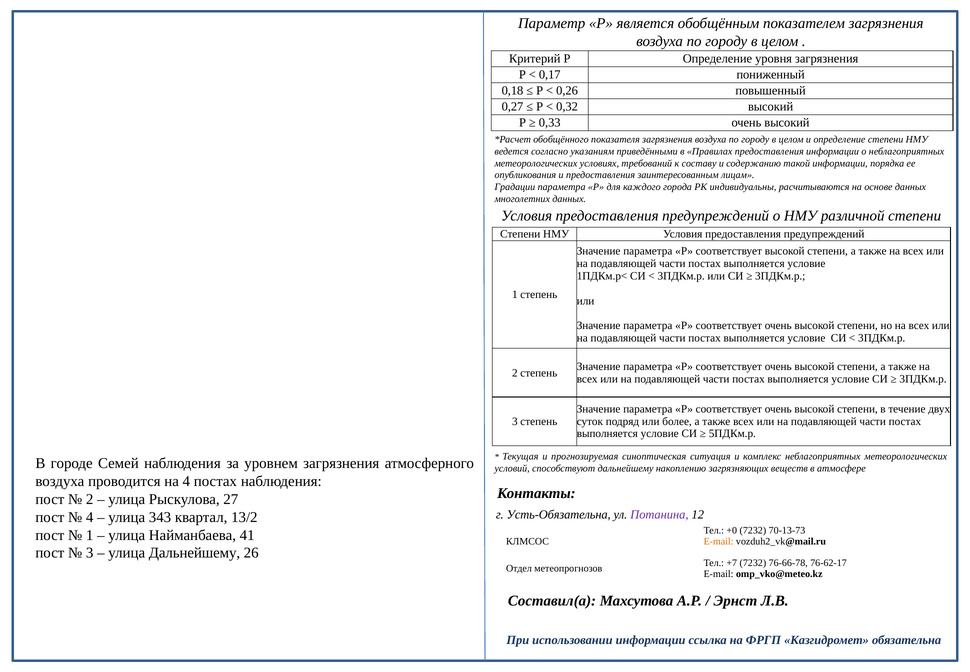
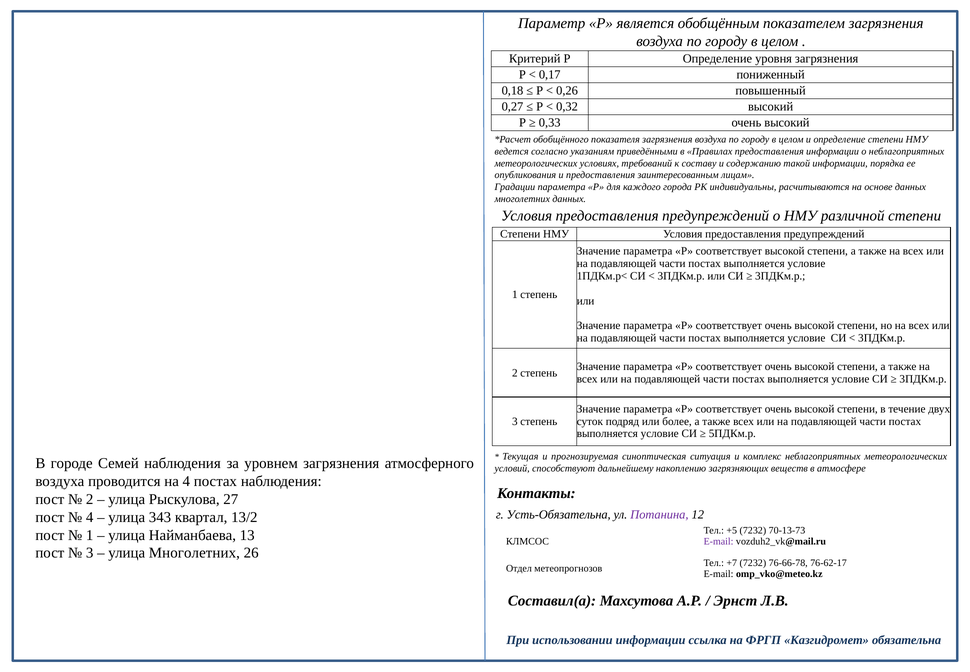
+0: +0 -> +5 (732, 530)
41: 41 -> 13 (247, 535)
E-mail colour: orange -> purple (719, 541)
улица Дальнейшему: Дальнейшему -> Многолетних (194, 553)
